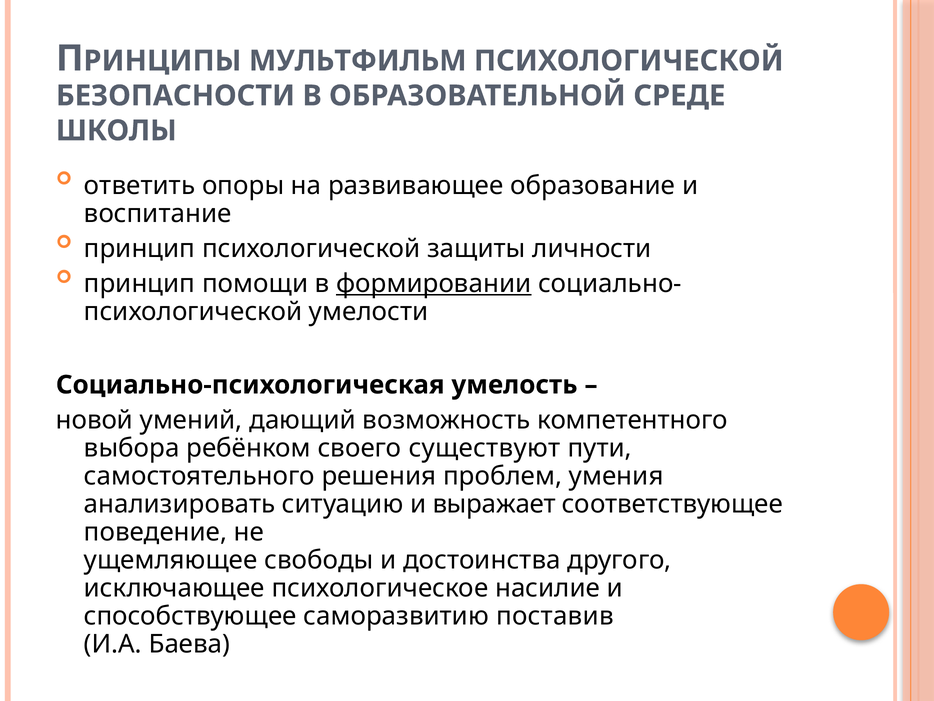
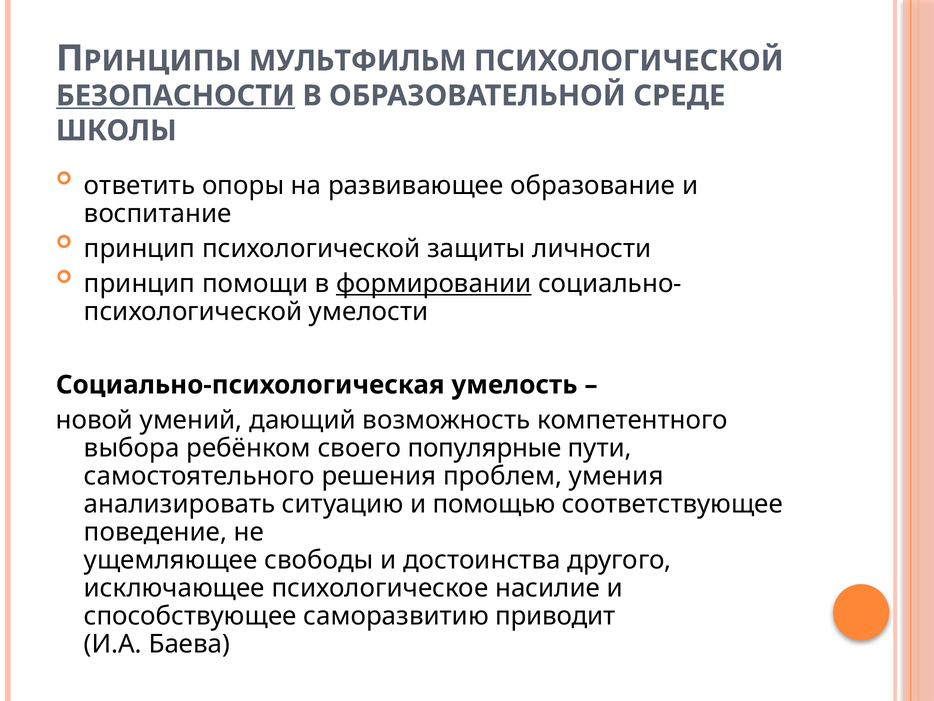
БЕЗОПАСНОСТИ underline: none -> present (175, 96)
существуют: существуют -> популярные (485, 448)
выражает: выражает -> помощью (494, 504)
поставив: поставив -> приводит (555, 616)
